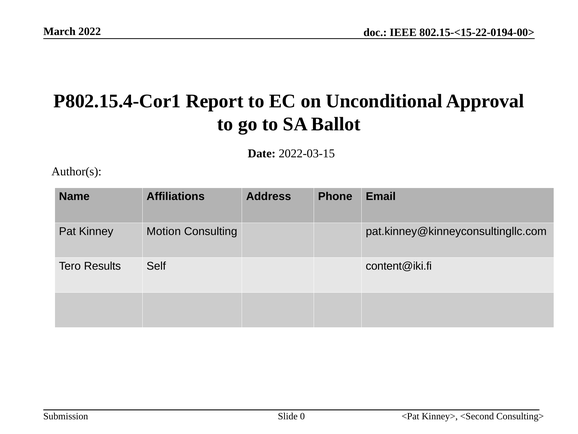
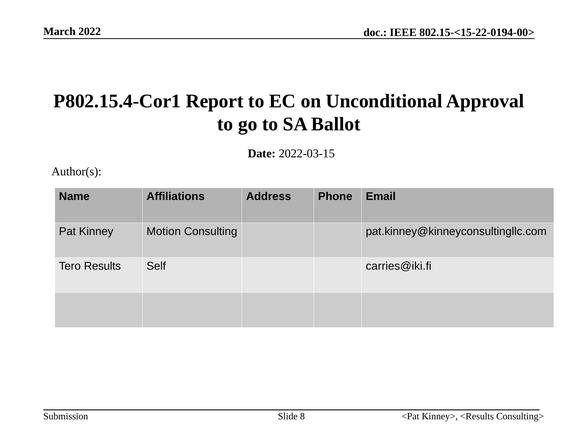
content@iki.fi: content@iki.fi -> carries@iki.fi (399, 266)
<Second: <Second -> <Results (477, 416)
0: 0 -> 8 (302, 416)
